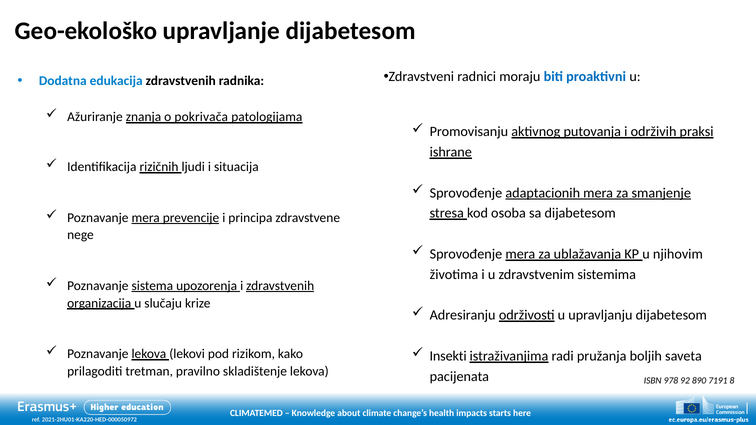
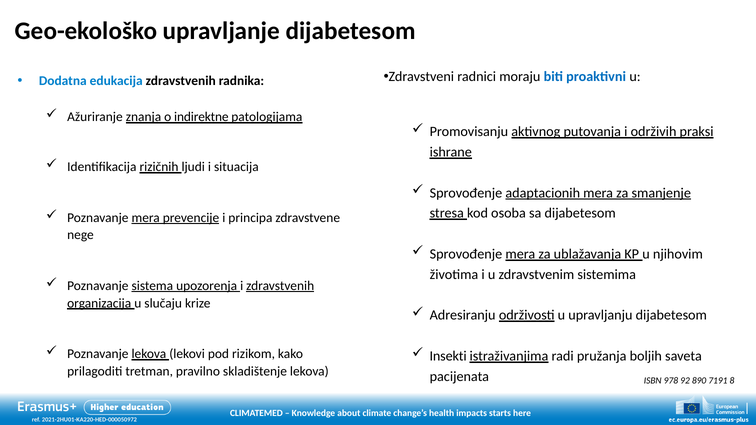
pokrivača: pokrivača -> indirektne (201, 117)
